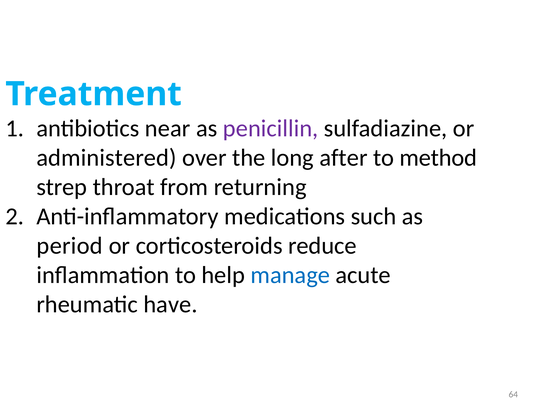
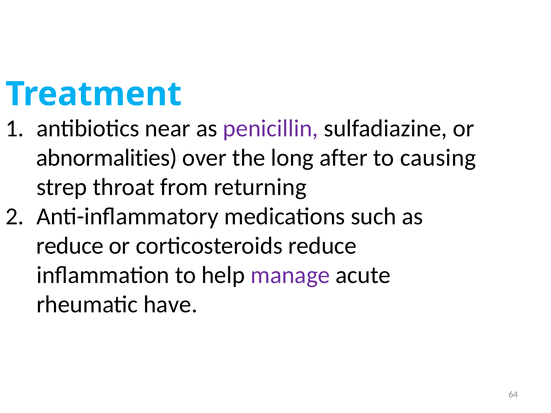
administered: administered -> abnormalities (107, 158)
method: method -> causing (438, 158)
period: period -> reduce (70, 246)
manage colour: blue -> purple (290, 275)
